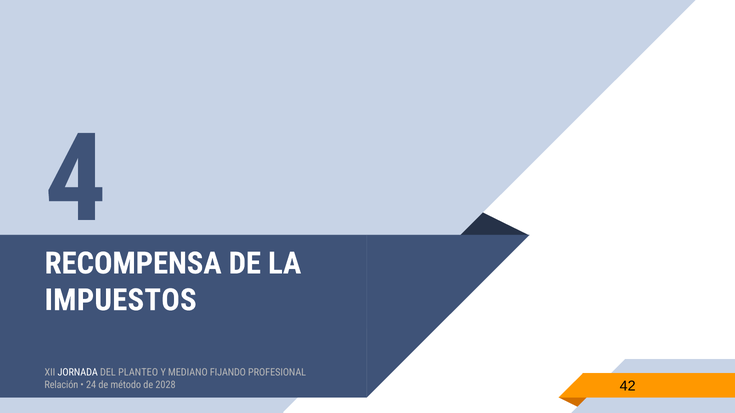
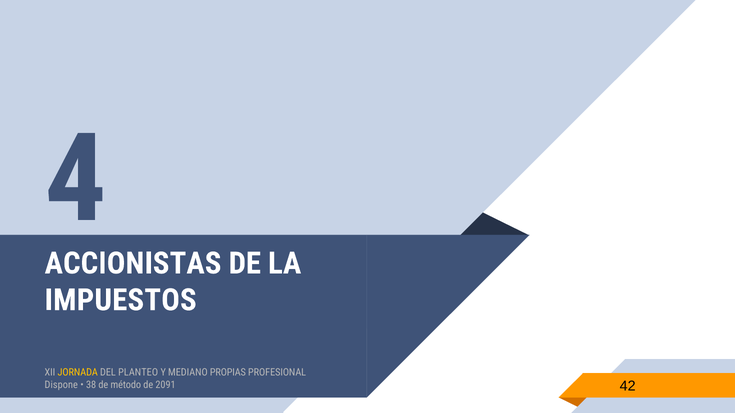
RECOMPENSA: RECOMPENSA -> ACCIONISTAS (133, 264)
JORNADA colour: white -> yellow (78, 373)
FIJANDO: FIJANDO -> PROPIAS (228, 373)
Relación: Relación -> Dispone (61, 385)
24: 24 -> 38 (91, 385)
2028: 2028 -> 2091 (166, 385)
